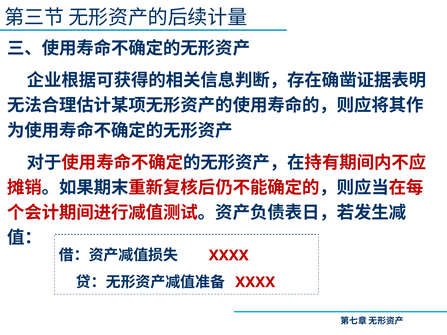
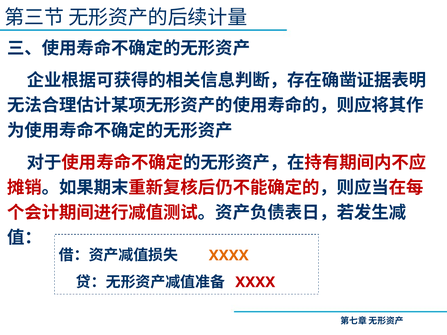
XXXX colour: red -> orange (229, 256)
